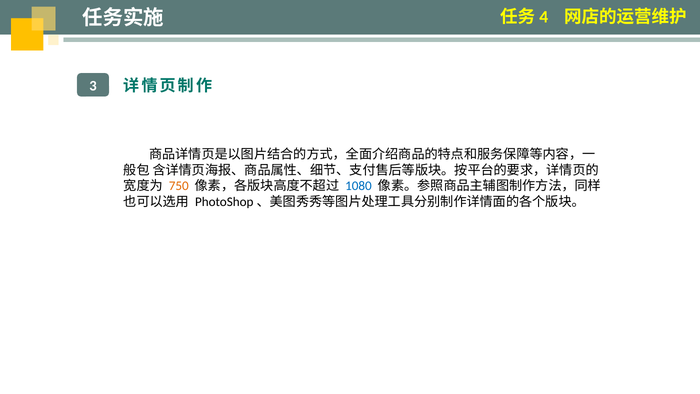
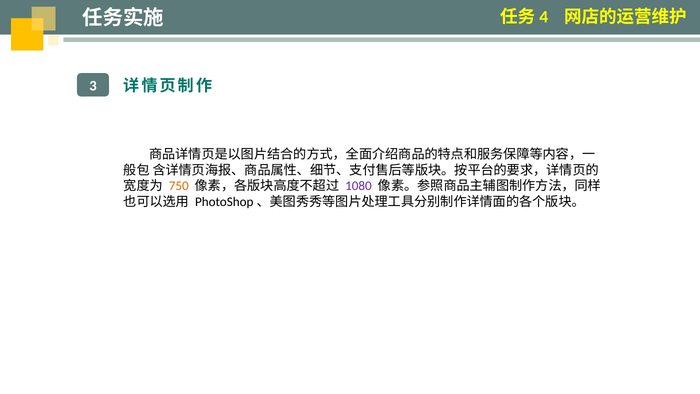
1080 colour: blue -> purple (358, 186)
